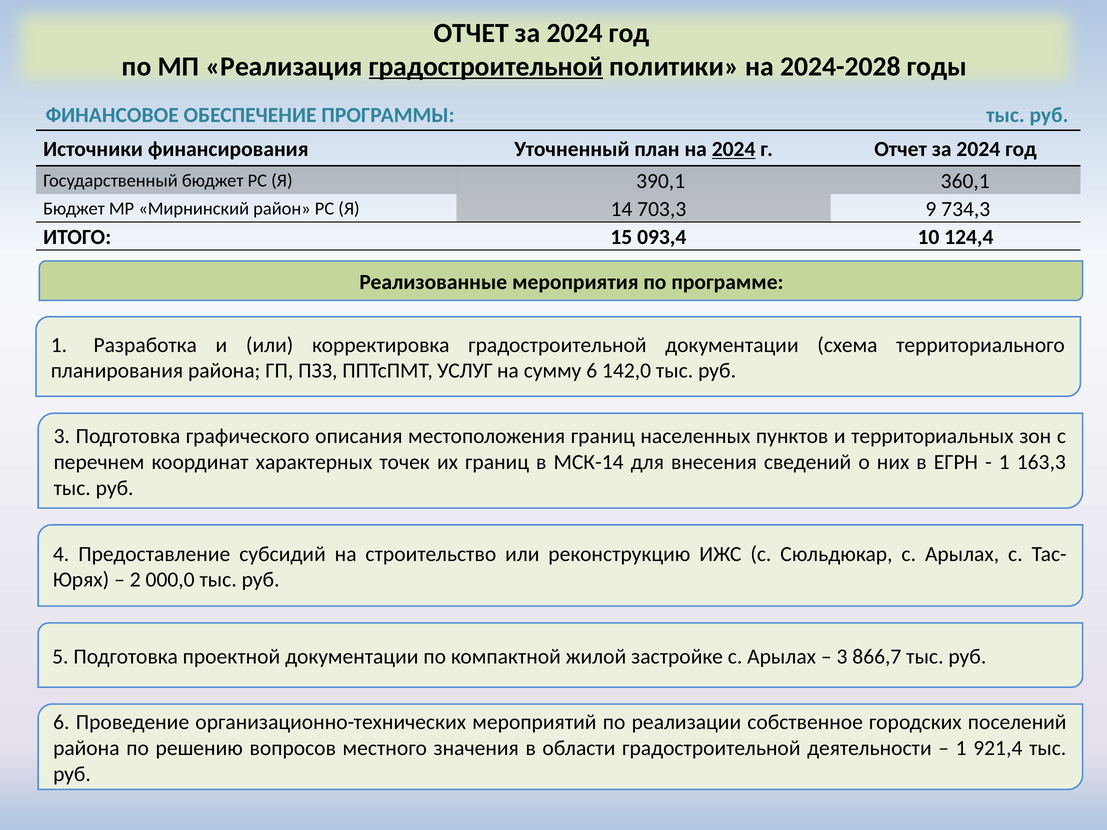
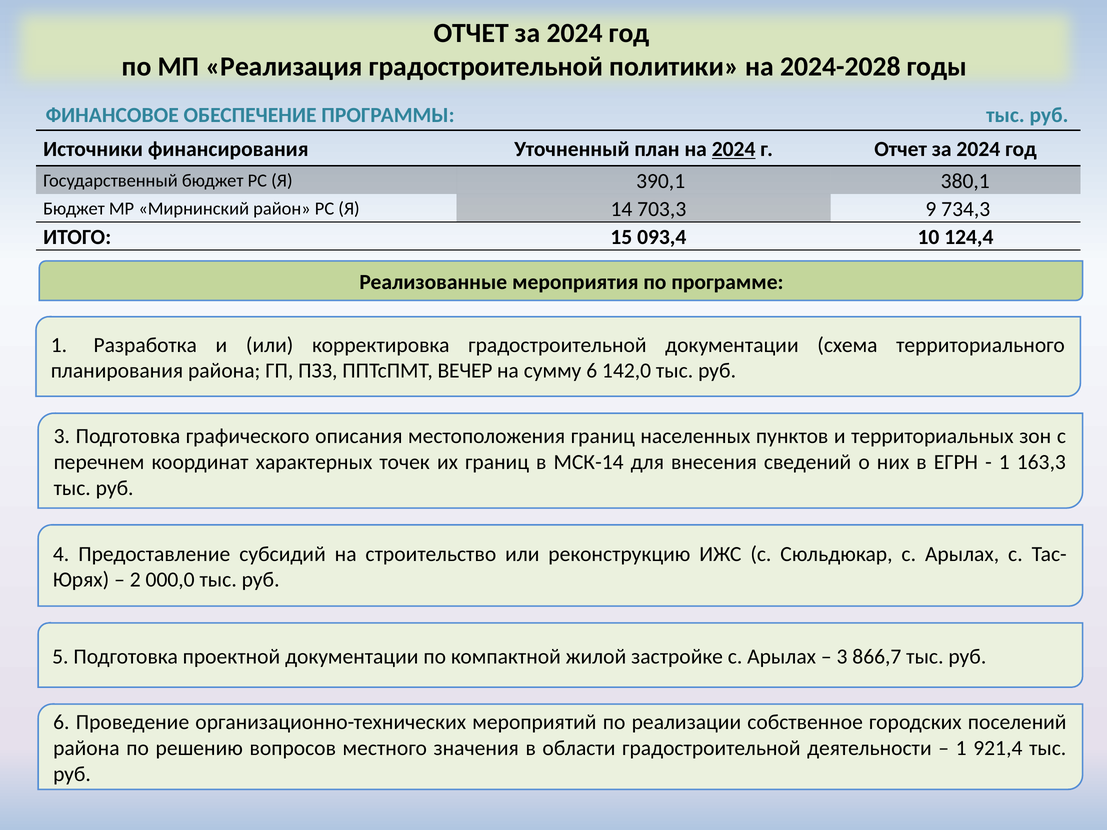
градостроительной underline: present -> none (486, 66)
360,1: 360,1 -> 380,1 (965, 181)
УСЛУГ: УСЛУГ -> ВЕЧЕР (465, 371)
